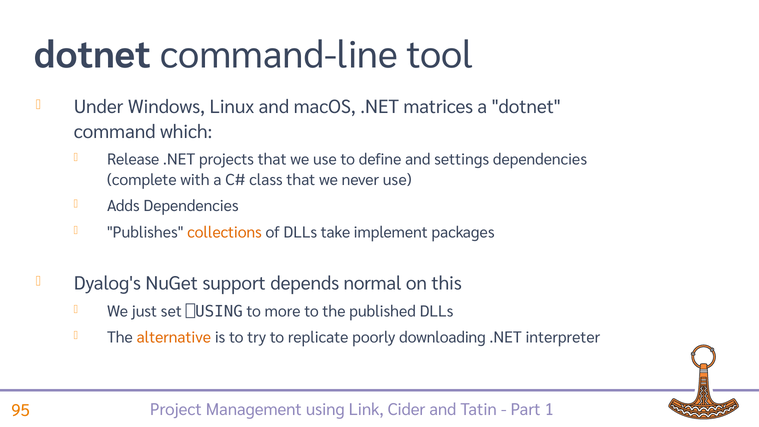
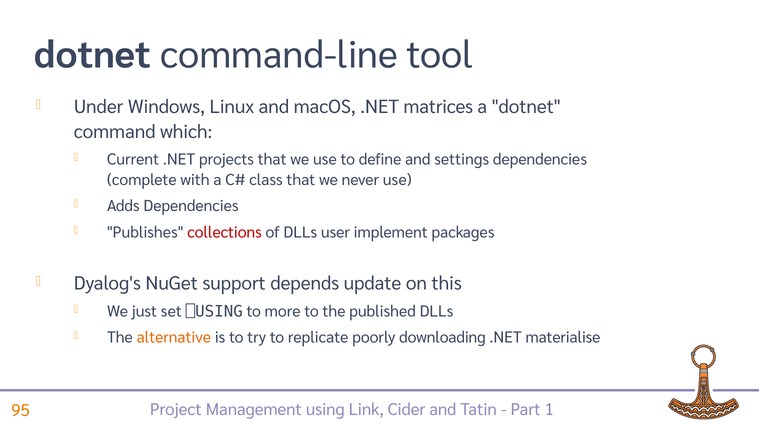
Release: Release -> Current (133, 160)
collections colour: orange -> red (225, 232)
take: take -> user (335, 232)
normal: normal -> update (373, 284)
interpreter: interpreter -> materialise (563, 338)
